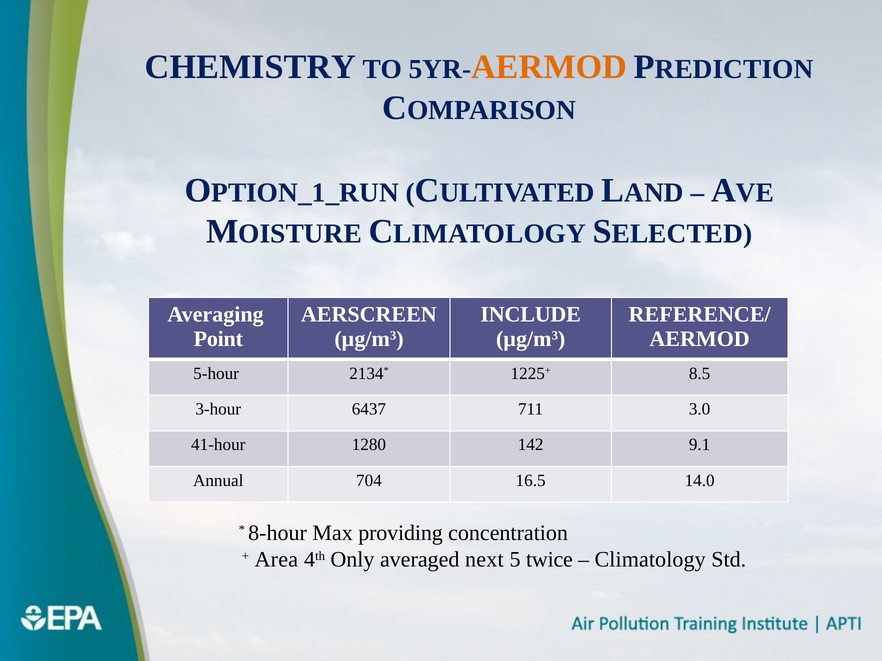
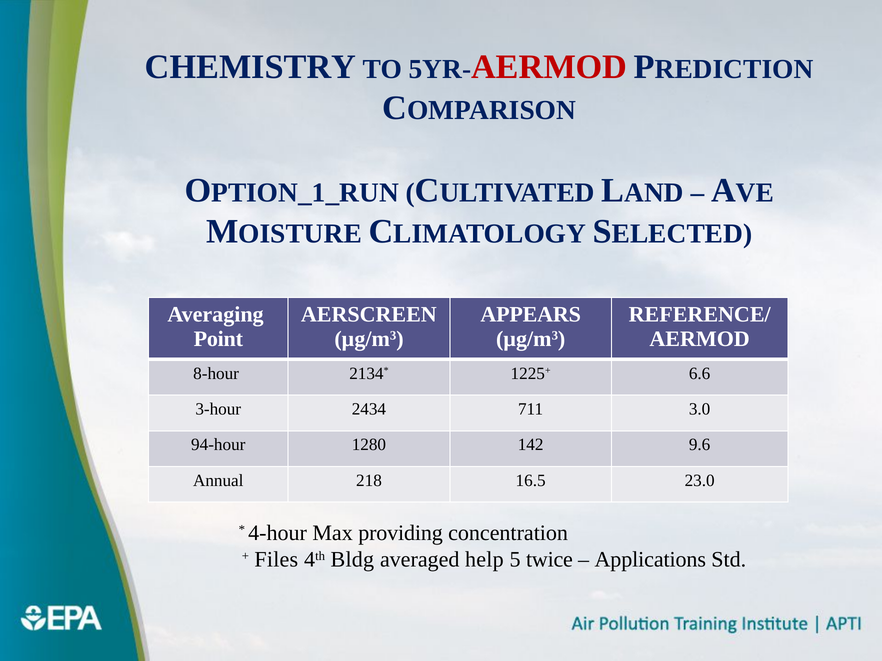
AERMOD colour: orange -> red (549, 67)
INCLUDE: INCLUDE -> APPEARS (531, 315)
5-hour: 5-hour -> 8-hour (216, 374)
8.5: 8.5 -> 6.6 (700, 374)
6437: 6437 -> 2434 (369, 409)
41-hour: 41-hour -> 94-hour (218, 445)
9.1: 9.1 -> 9.6 (700, 445)
704: 704 -> 218 (369, 481)
14.0: 14.0 -> 23.0 (700, 481)
8-hour: 8-hour -> 4-hour (278, 534)
Area: Area -> Files (276, 560)
Only: Only -> Bldg (352, 560)
next: next -> help (484, 560)
Climatology: Climatology -> Applications (650, 560)
